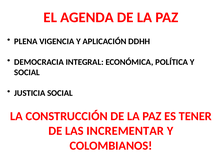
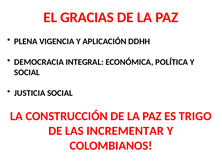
AGENDA: AGENDA -> GRACIAS (87, 17)
TENER: TENER -> TRIGO (195, 116)
